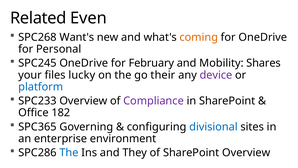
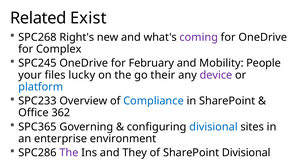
Even: Even -> Exist (88, 18)
Want's: Want's -> Right's (77, 37)
coming colour: orange -> purple (199, 37)
Personal: Personal -> Complex (59, 49)
Shares: Shares -> People (264, 63)
Compliance colour: purple -> blue (154, 101)
182: 182 -> 362 (61, 112)
The colour: blue -> purple (69, 152)
SharePoint Overview: Overview -> Divisional (246, 152)
